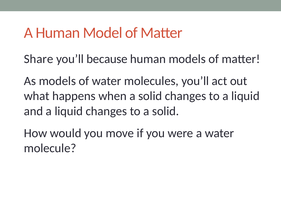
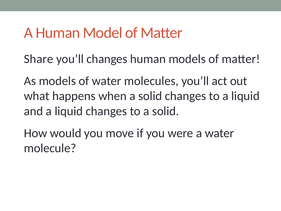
you’ll because: because -> changes (107, 59)
